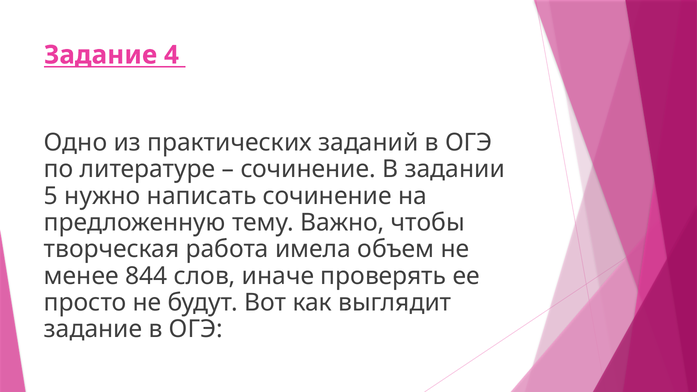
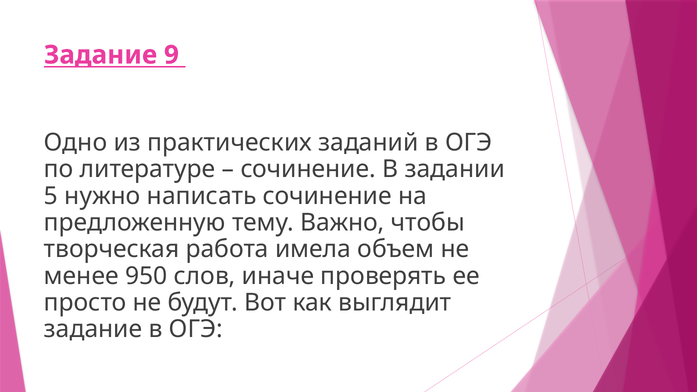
4: 4 -> 9 (171, 55)
844: 844 -> 950 (146, 276)
